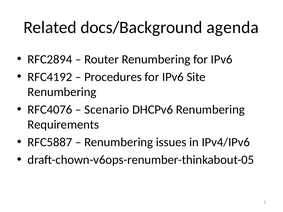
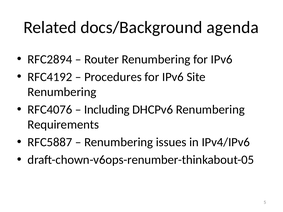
Scenario: Scenario -> Including (107, 110)
